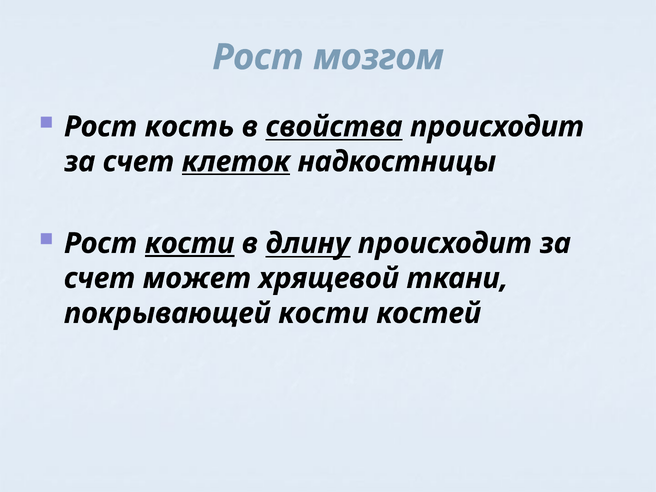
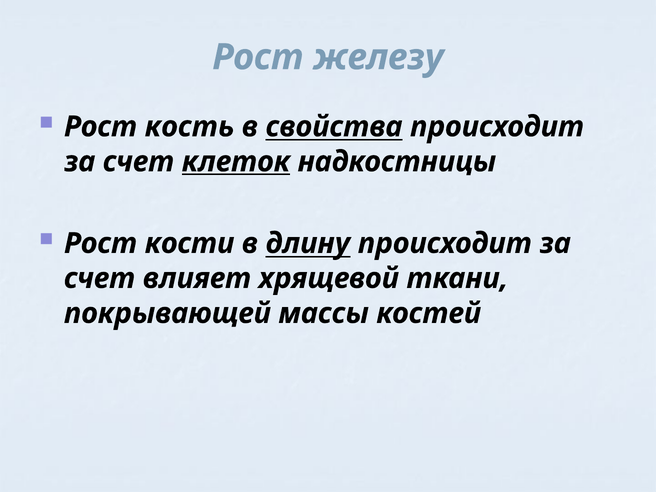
мозгом: мозгом -> железу (379, 57)
кости underline: present -> none (190, 243)
может: может -> влияет (197, 278)
покрывающей кости: кости -> массы (324, 313)
